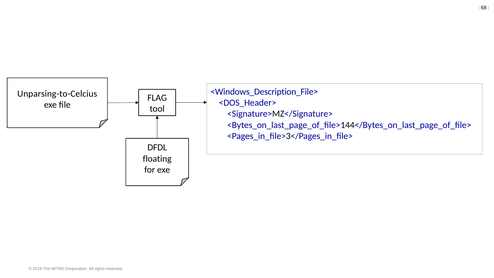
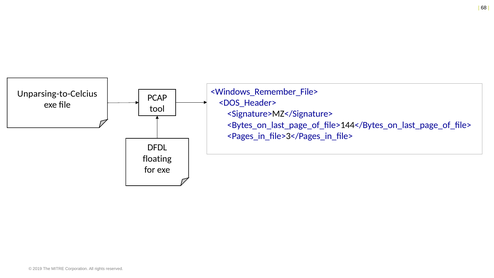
<Windows_Description_File>: <Windows_Description_File> -> <Windows_Remember_File> (264, 92)
FLAG: FLAG -> PCAP (157, 98)
